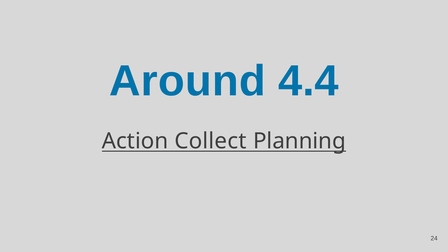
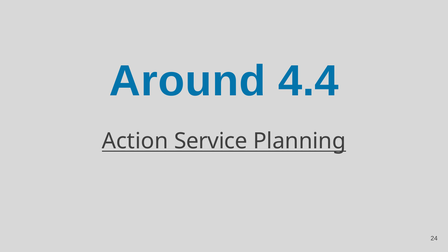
Collect: Collect -> Service (211, 141)
